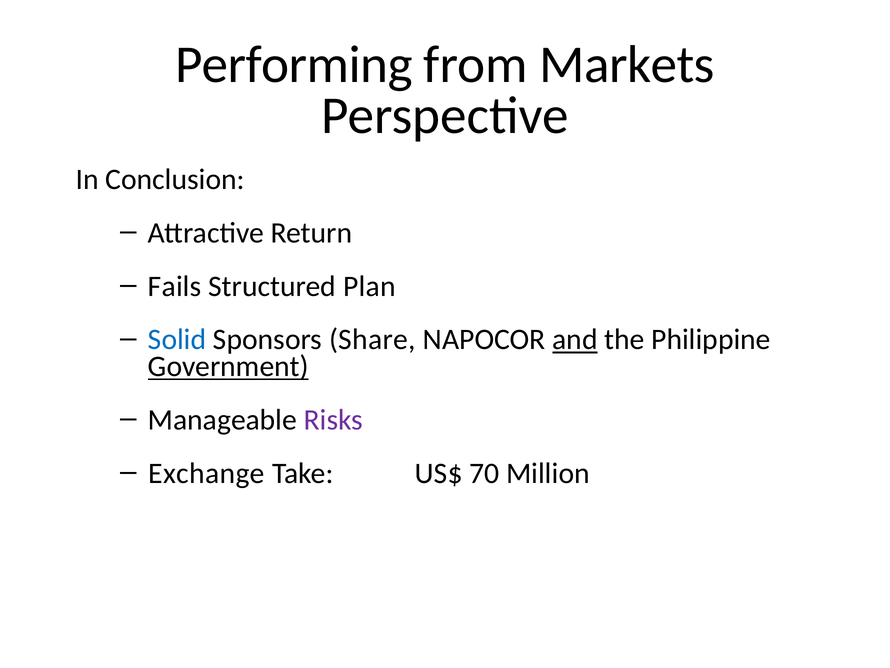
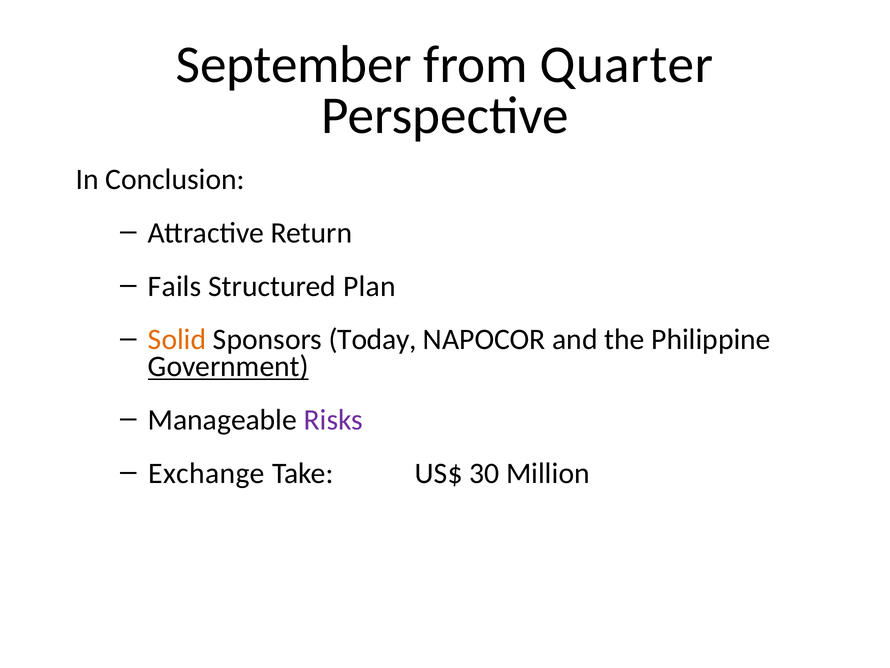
Performing: Performing -> September (294, 65)
Markets: Markets -> Quarter (627, 65)
Solid colour: blue -> orange (177, 339)
Share: Share -> Today (373, 339)
and underline: present -> none (575, 339)
70: 70 -> 30 (484, 473)
